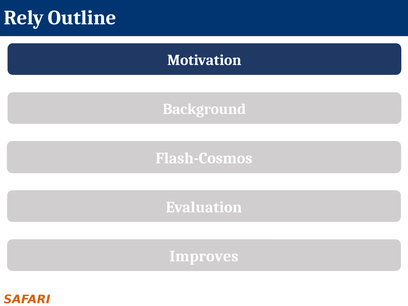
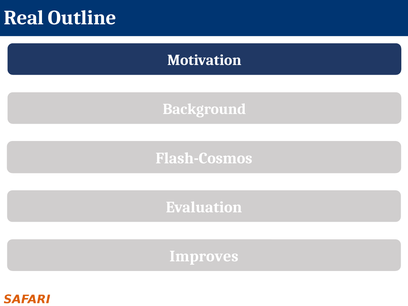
Rely: Rely -> Real (24, 18)
